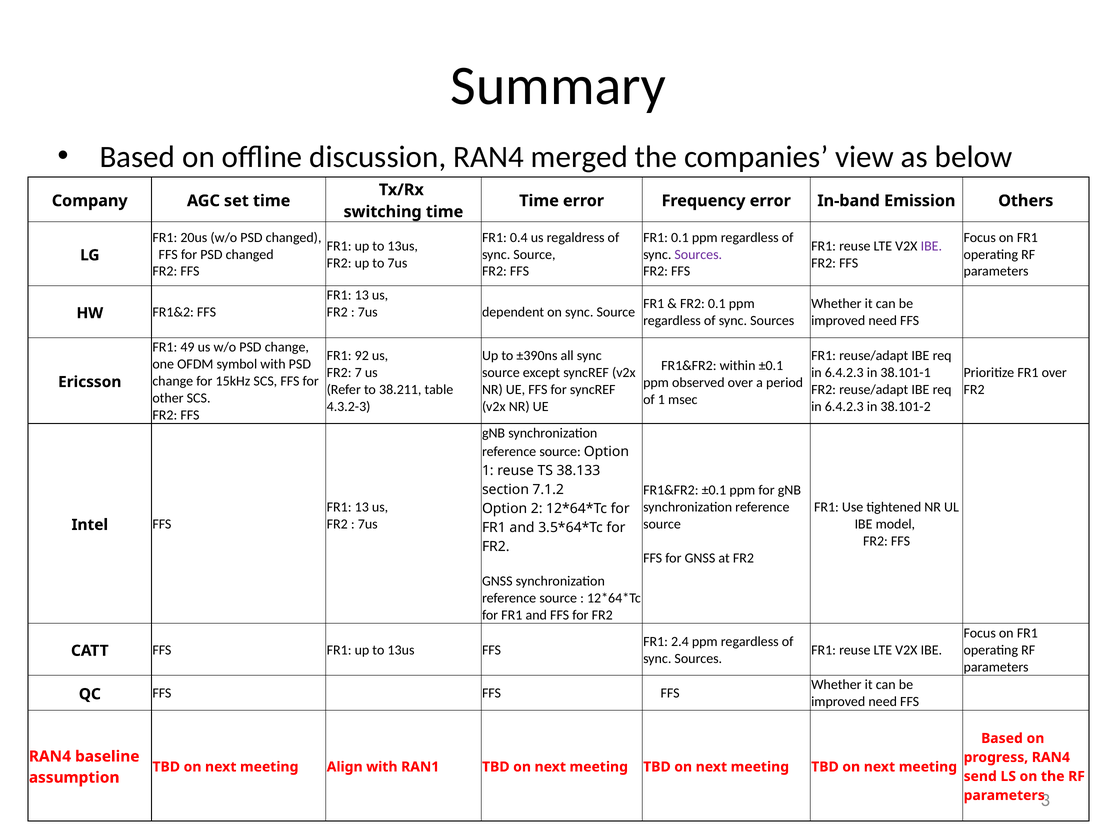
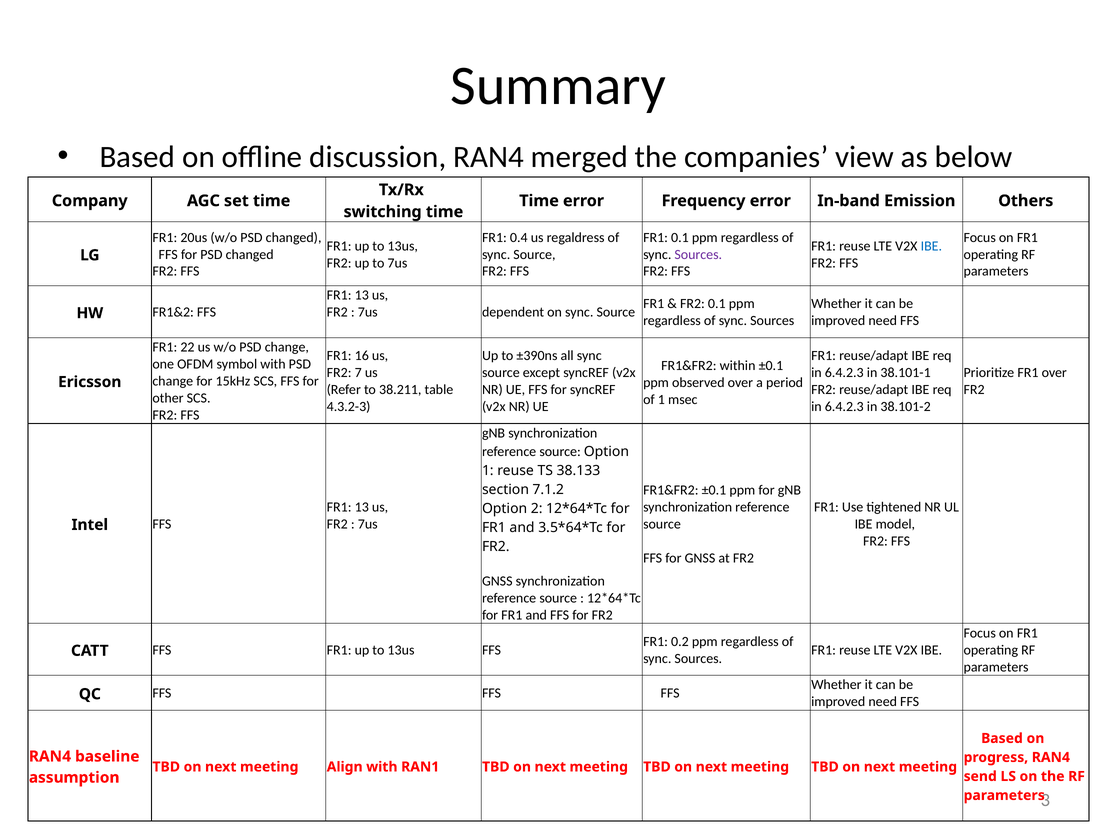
IBE colour: purple -> blue (931, 246)
49: 49 -> 22 (187, 347)
92: 92 -> 16 (362, 356)
2.4: 2.4 -> 0.2 (680, 641)
